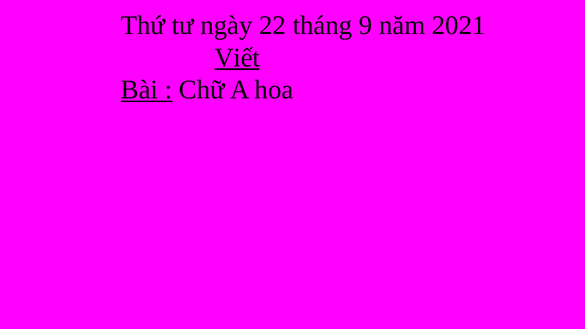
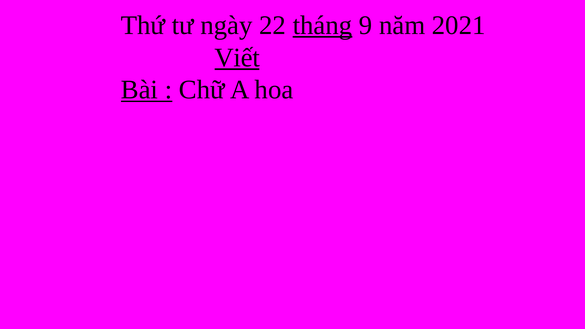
tháng underline: none -> present (322, 25)
